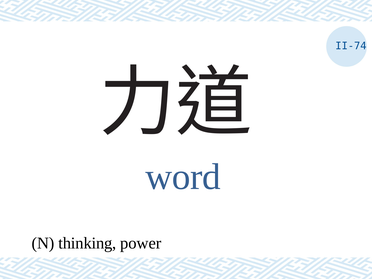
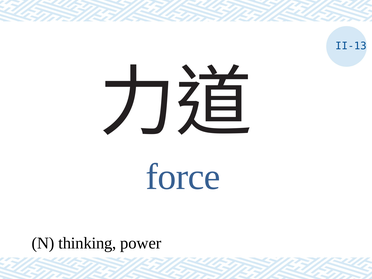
II-74: II-74 -> II-13 (351, 46)
word: word -> force (183, 177)
